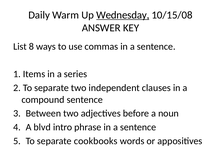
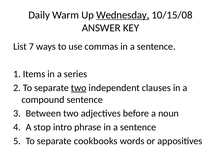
8: 8 -> 7 (31, 46)
two underline: none -> present (79, 88)
blvd: blvd -> stop (42, 127)
